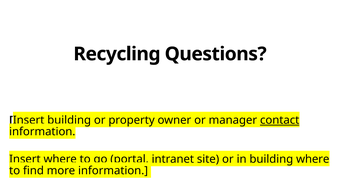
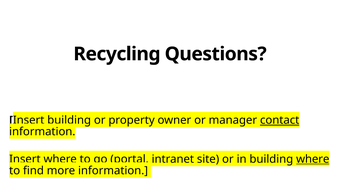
where underline: none -> present (313, 159)
